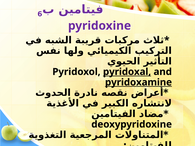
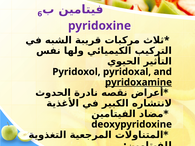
pyridoxal underline: present -> none (127, 72)
